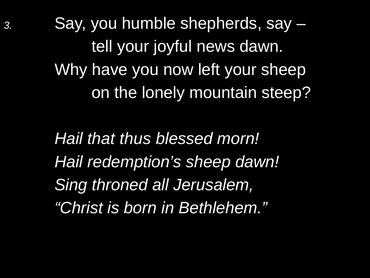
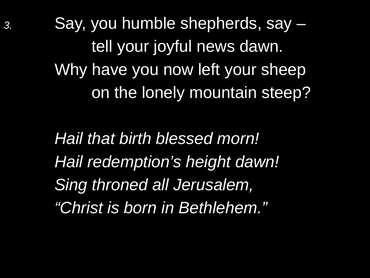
thus: thus -> birth (135, 139)
redemption’s sheep: sheep -> height (208, 162)
